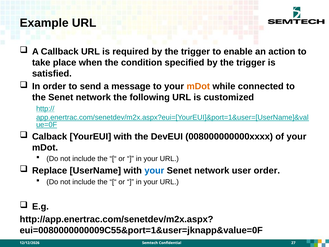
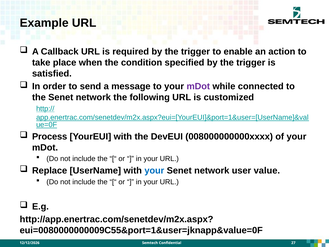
mDot colour: orange -> purple (198, 86)
Calback: Calback -> Process (50, 136)
user order: order -> value (267, 170)
